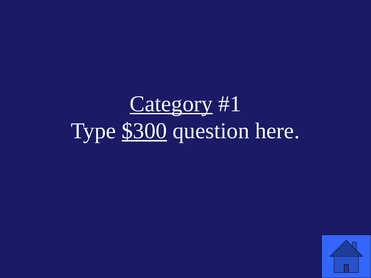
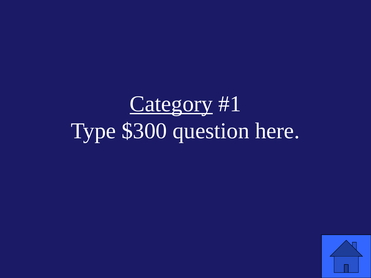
$300 underline: present -> none (144, 131)
